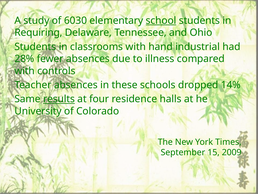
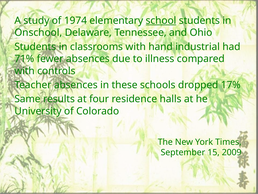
6030: 6030 -> 1974 (76, 21)
Requiring: Requiring -> Onschool (38, 33)
28%: 28% -> 71% (24, 59)
14%: 14% -> 17% (231, 85)
results underline: present -> none (59, 99)
